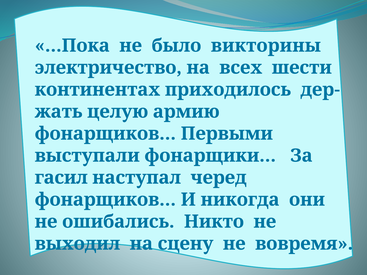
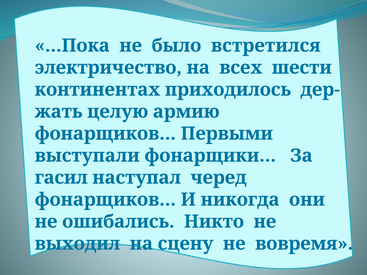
викторины: викторины -> встретился (266, 46)
